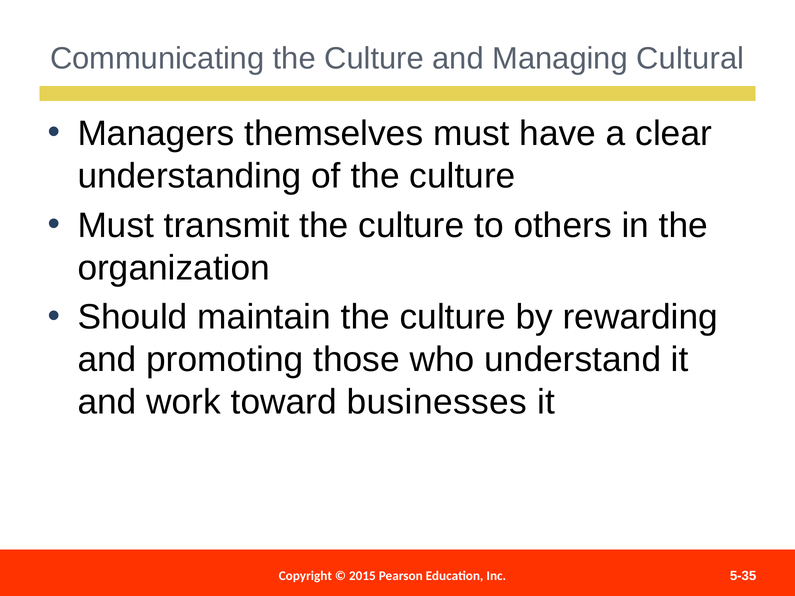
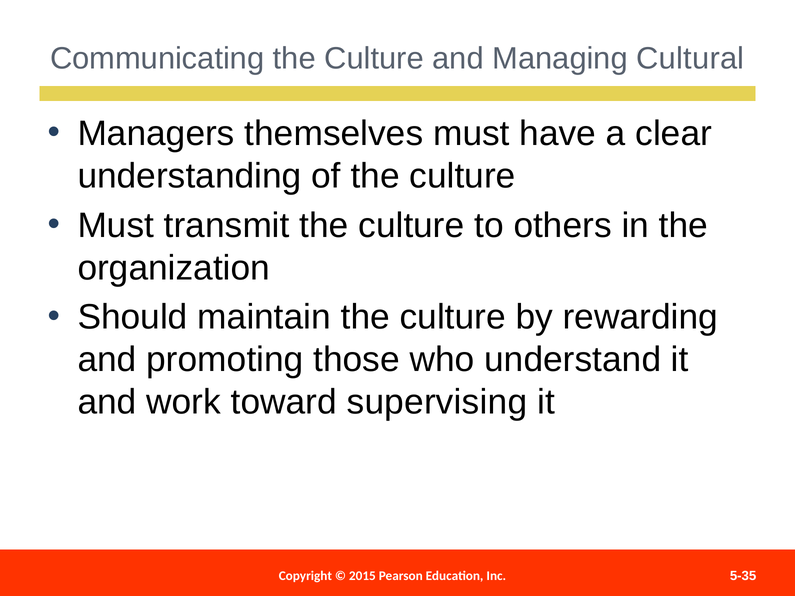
businesses: businesses -> supervising (437, 402)
